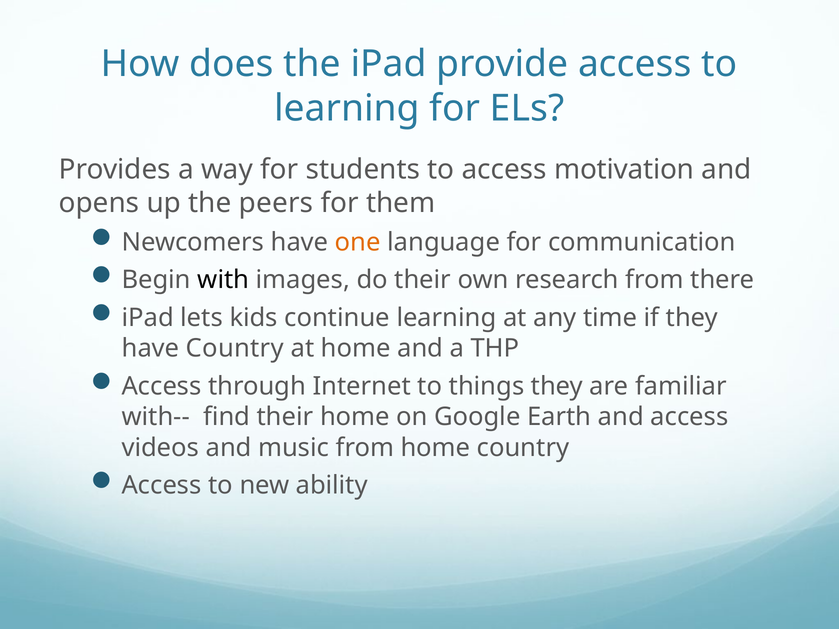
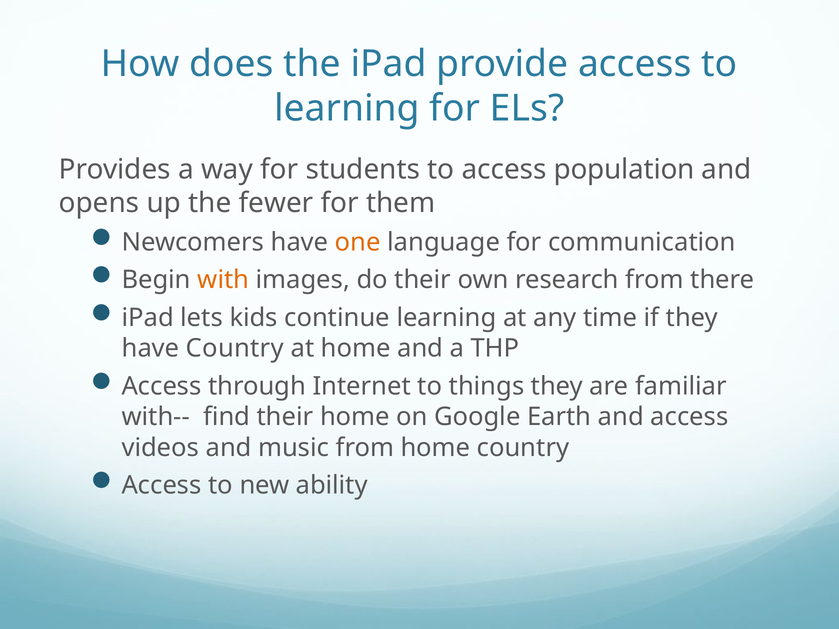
motivation: motivation -> population (624, 170)
peers: peers -> fewer (276, 203)
with colour: black -> orange (223, 280)
